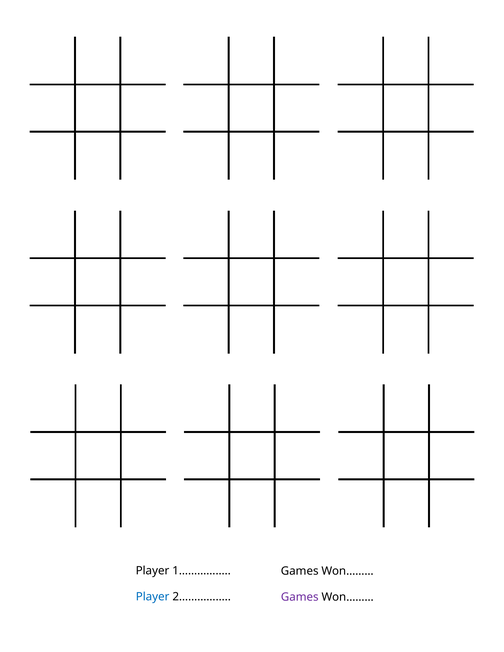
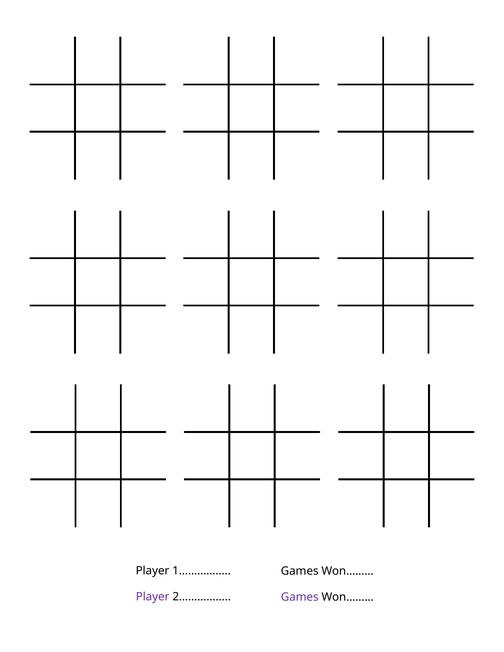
Player colour: blue -> purple (153, 597)
